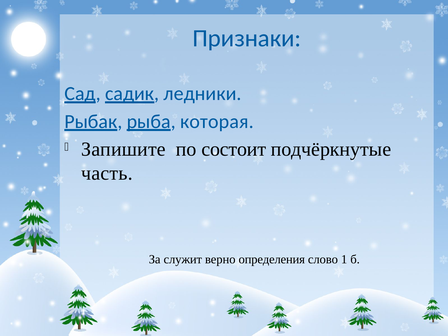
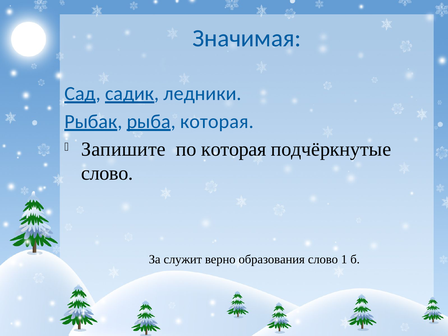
Признаки: Признаки -> Значимая (247, 38)
по состоит: состоит -> которая (234, 149)
часть: часть -> слово (107, 173)
определения: определения -> образования (272, 259)
